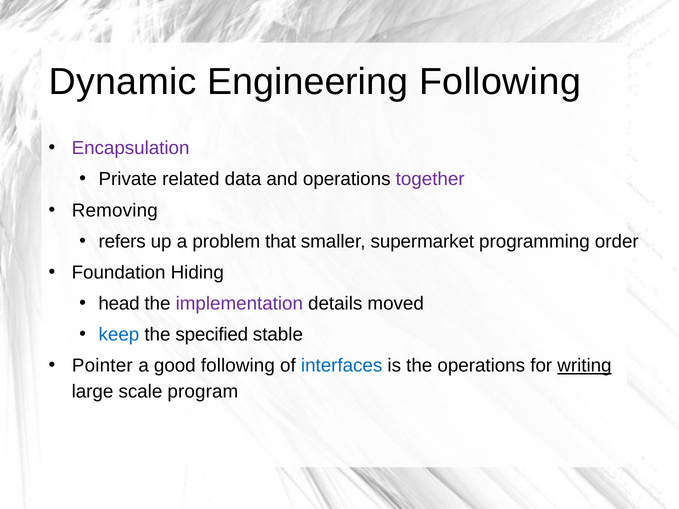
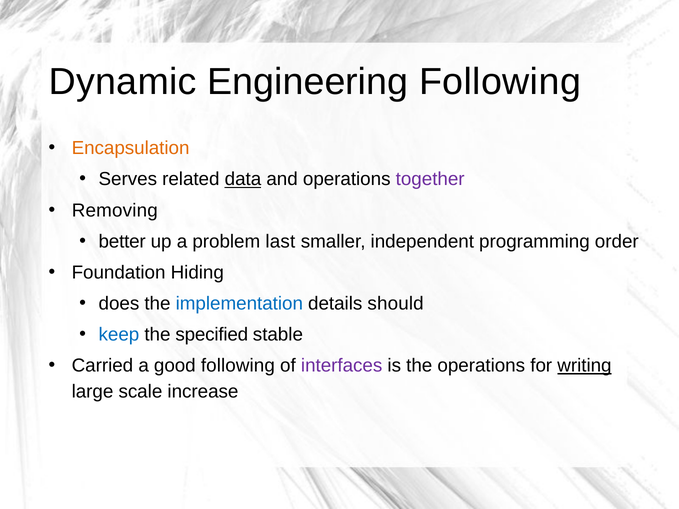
Encapsulation colour: purple -> orange (131, 148)
Private: Private -> Serves (128, 179)
data underline: none -> present (243, 179)
refers: refers -> better (122, 241)
that: that -> last (280, 241)
supermarket: supermarket -> independent (422, 241)
head: head -> does (119, 304)
implementation colour: purple -> blue (239, 304)
moved: moved -> should (396, 304)
Pointer: Pointer -> Carried (102, 366)
interfaces colour: blue -> purple (342, 366)
program: program -> increase (203, 392)
